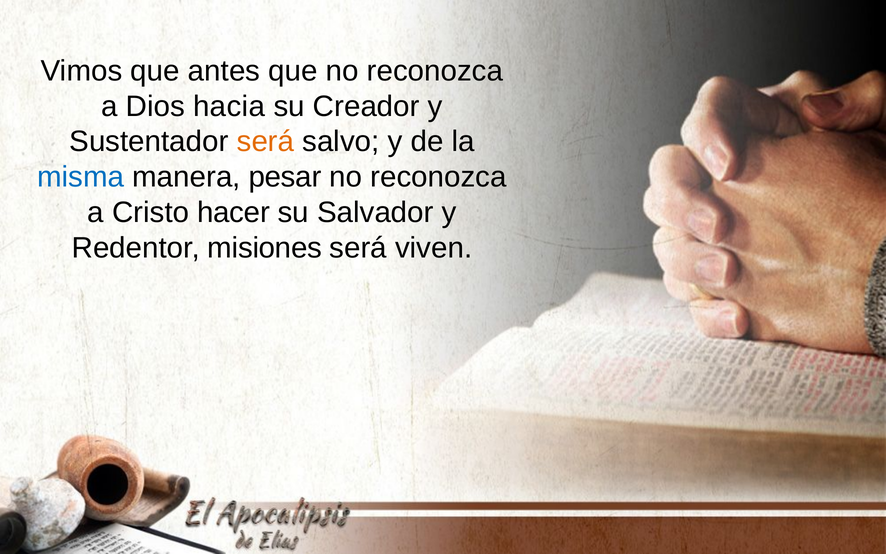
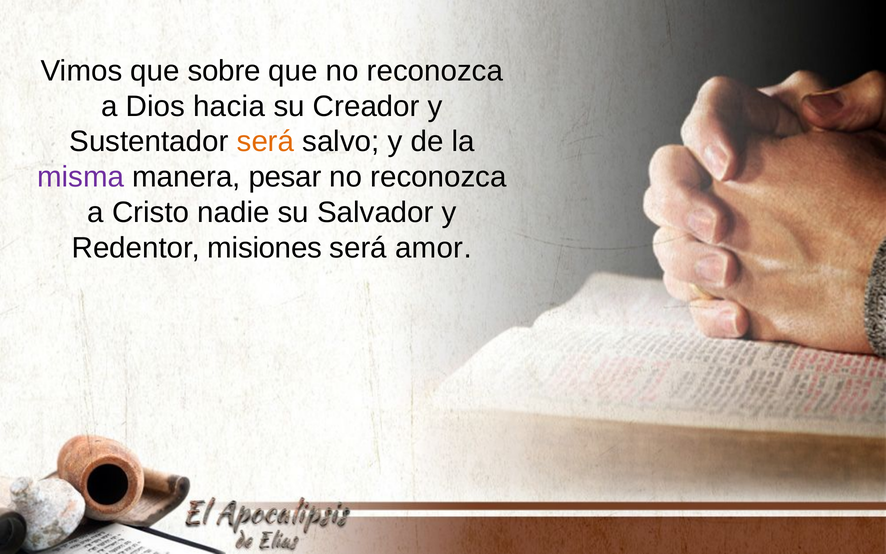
antes: antes -> sobre (224, 71)
misma colour: blue -> purple (81, 177)
hacer: hacer -> nadie (233, 213)
viven: viven -> amor (433, 248)
